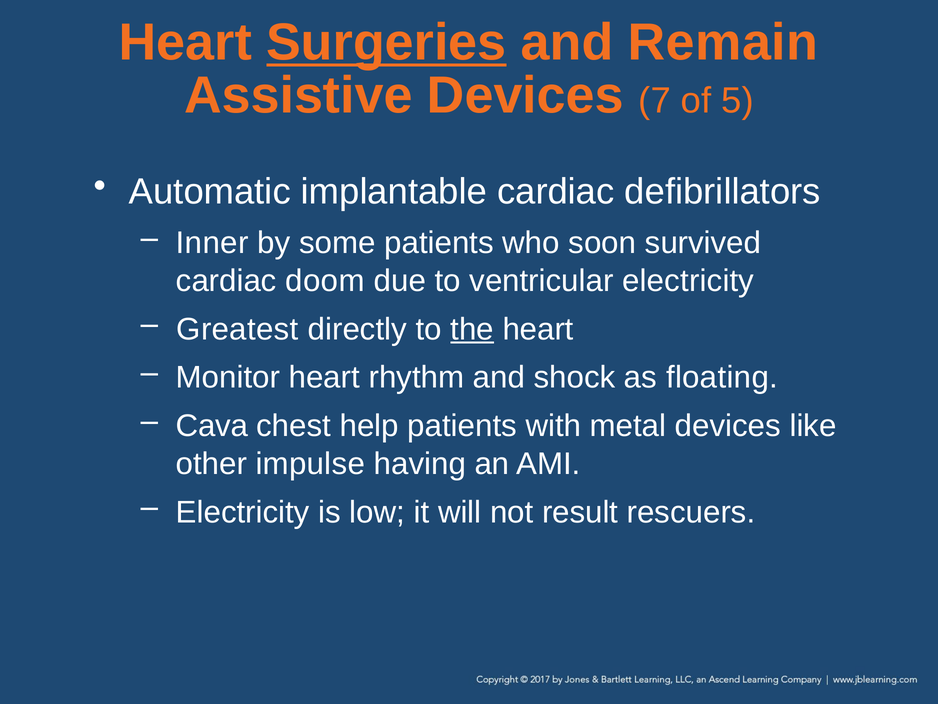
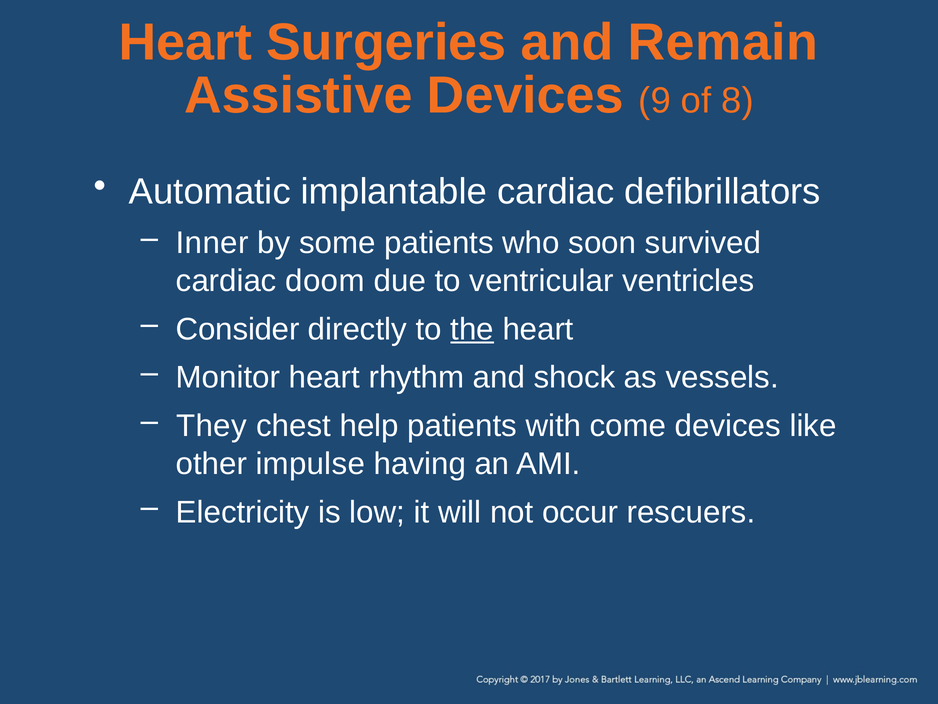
Surgeries underline: present -> none (386, 42)
7: 7 -> 9 (655, 101)
5: 5 -> 8 (737, 101)
ventricular electricity: electricity -> ventricles (688, 280)
Greatest: Greatest -> Consider (238, 329)
floating: floating -> vessels (722, 377)
Cava: Cava -> They (212, 426)
metal: metal -> come (628, 426)
result: result -> occur (580, 512)
